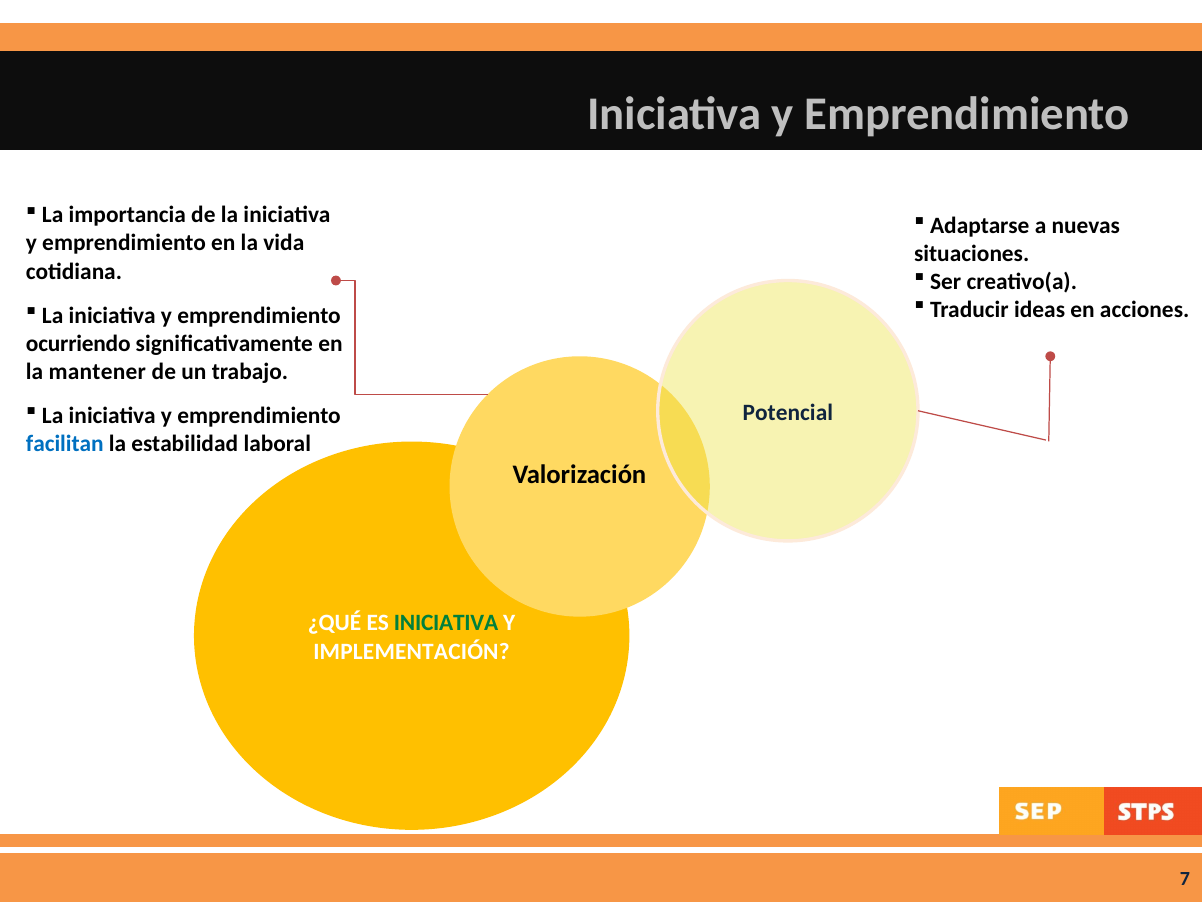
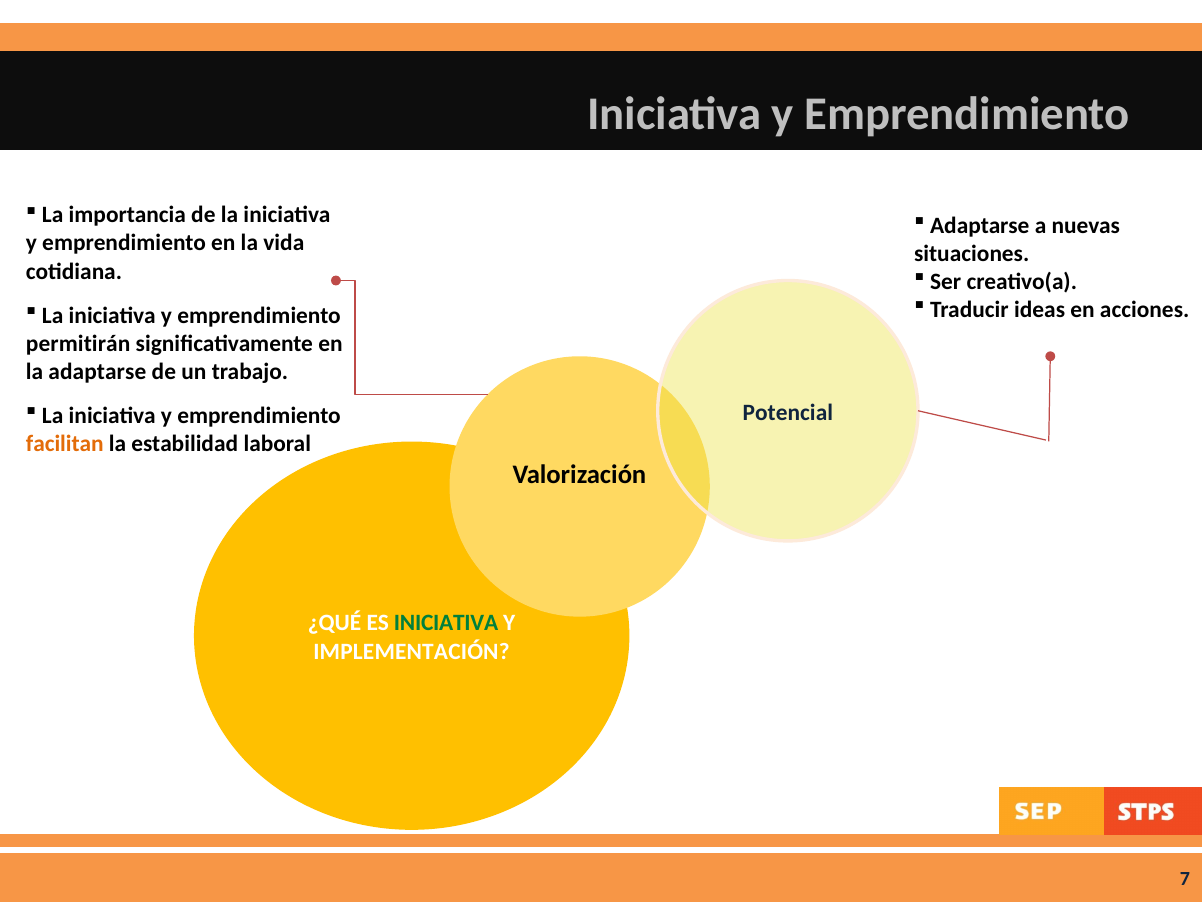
ocurriendo: ocurriendo -> permitirán (78, 343)
la mantener: mantener -> adaptarse (97, 371)
facilitan colour: blue -> orange (65, 444)
